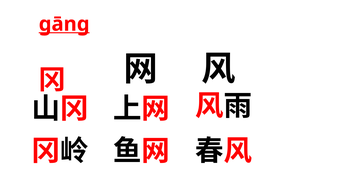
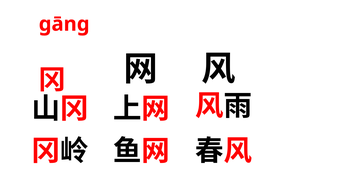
gāng underline: present -> none (64, 24)
